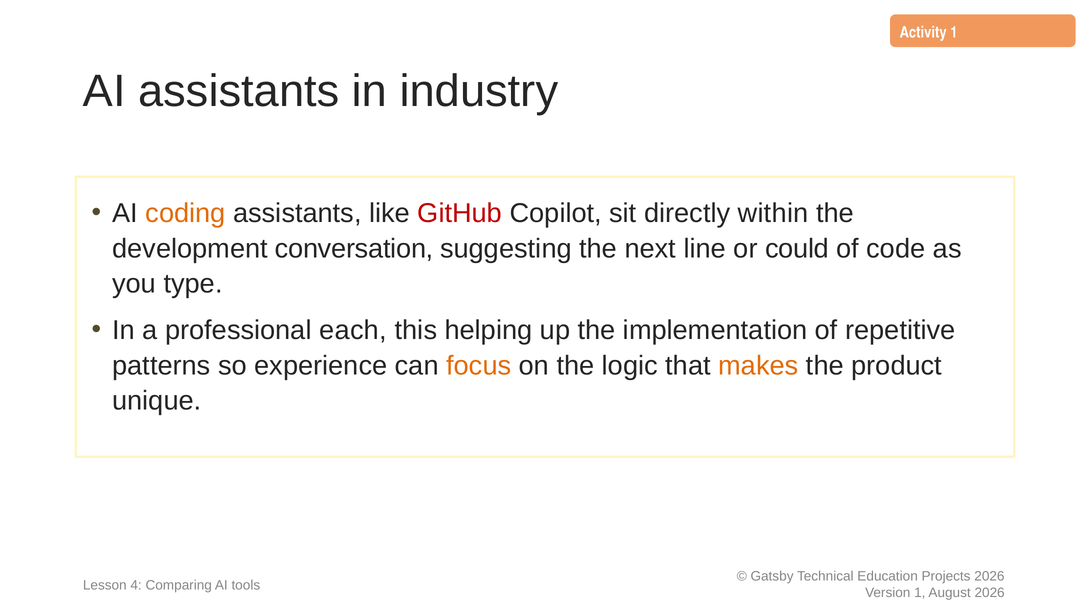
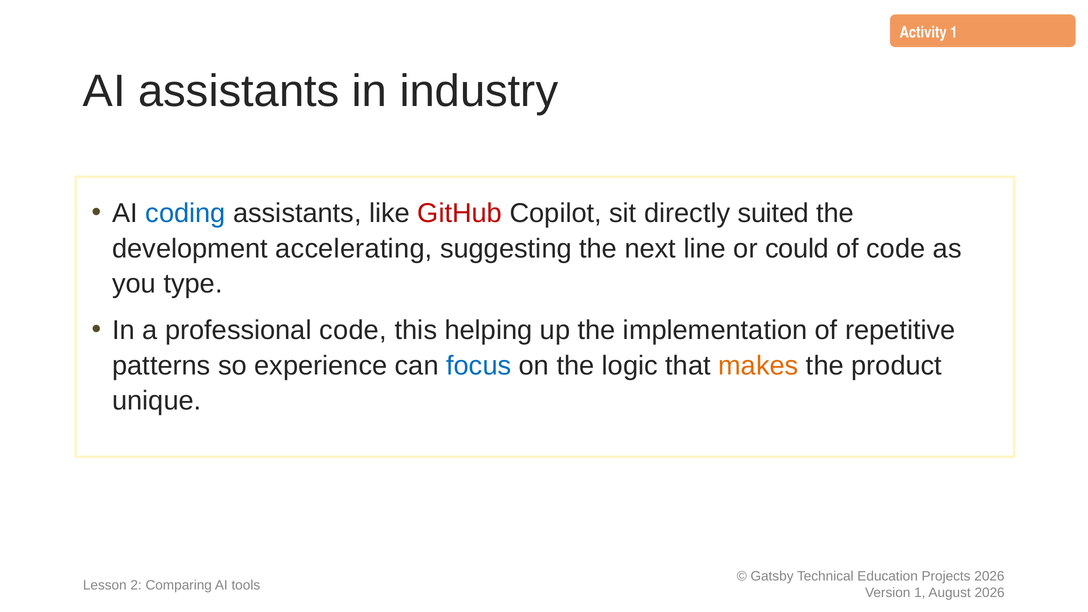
coding colour: orange -> blue (185, 213)
within: within -> suited (773, 213)
conversation: conversation -> accelerating (354, 249)
professional each: each -> code (353, 330)
focus colour: orange -> blue (479, 366)
4: 4 -> 2 (136, 585)
